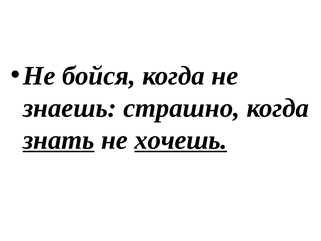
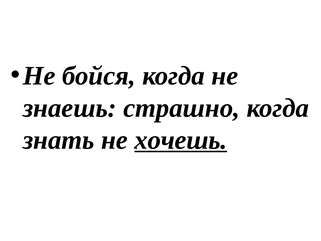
знать underline: present -> none (59, 140)
